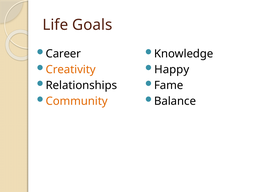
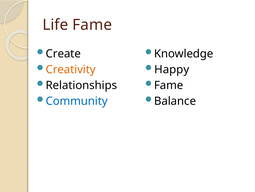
Life Goals: Goals -> Fame (92, 25)
Career: Career -> Create (63, 53)
Community colour: orange -> blue (77, 101)
